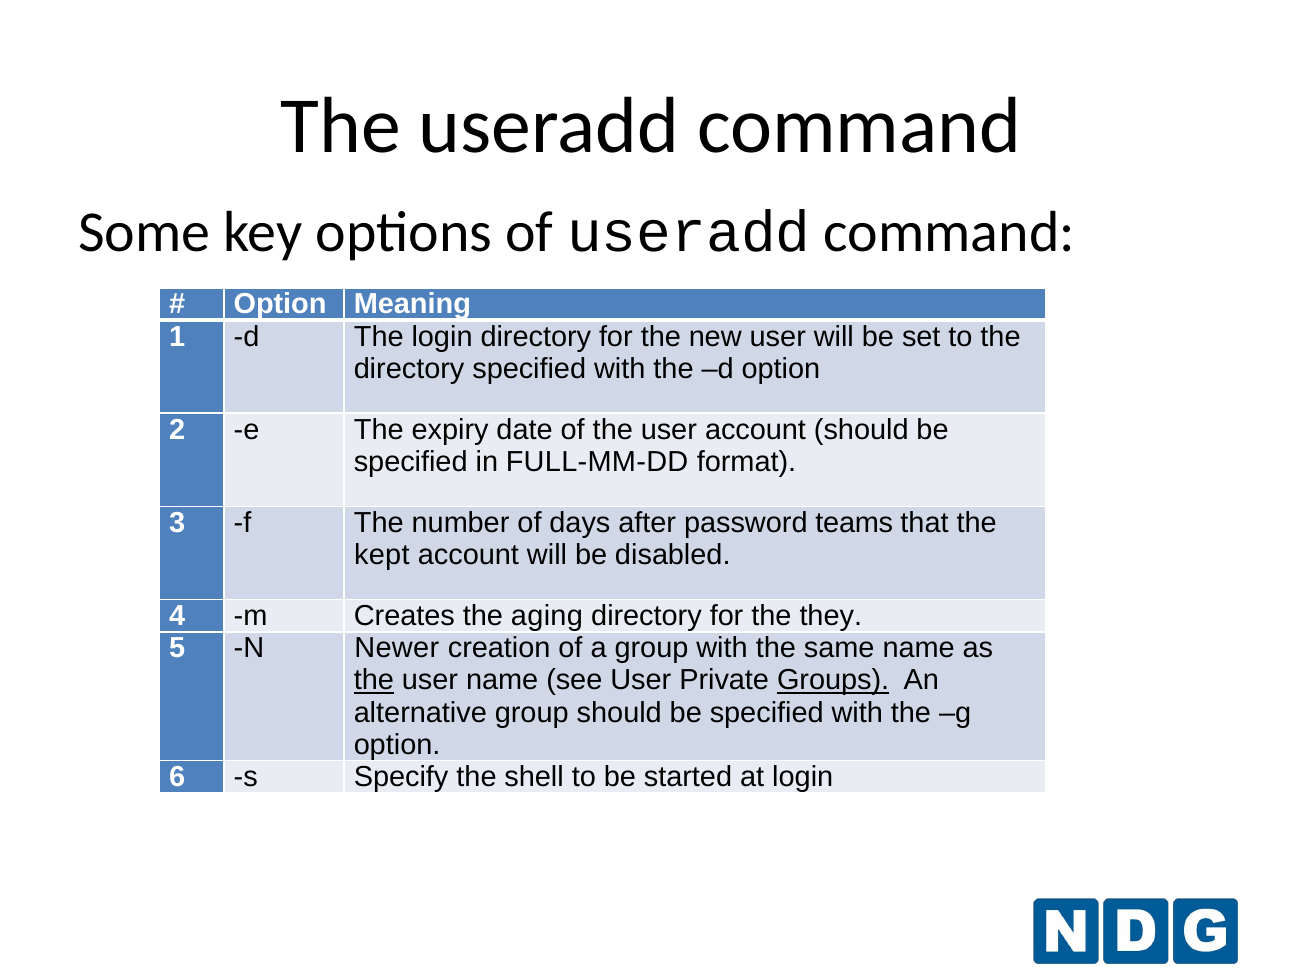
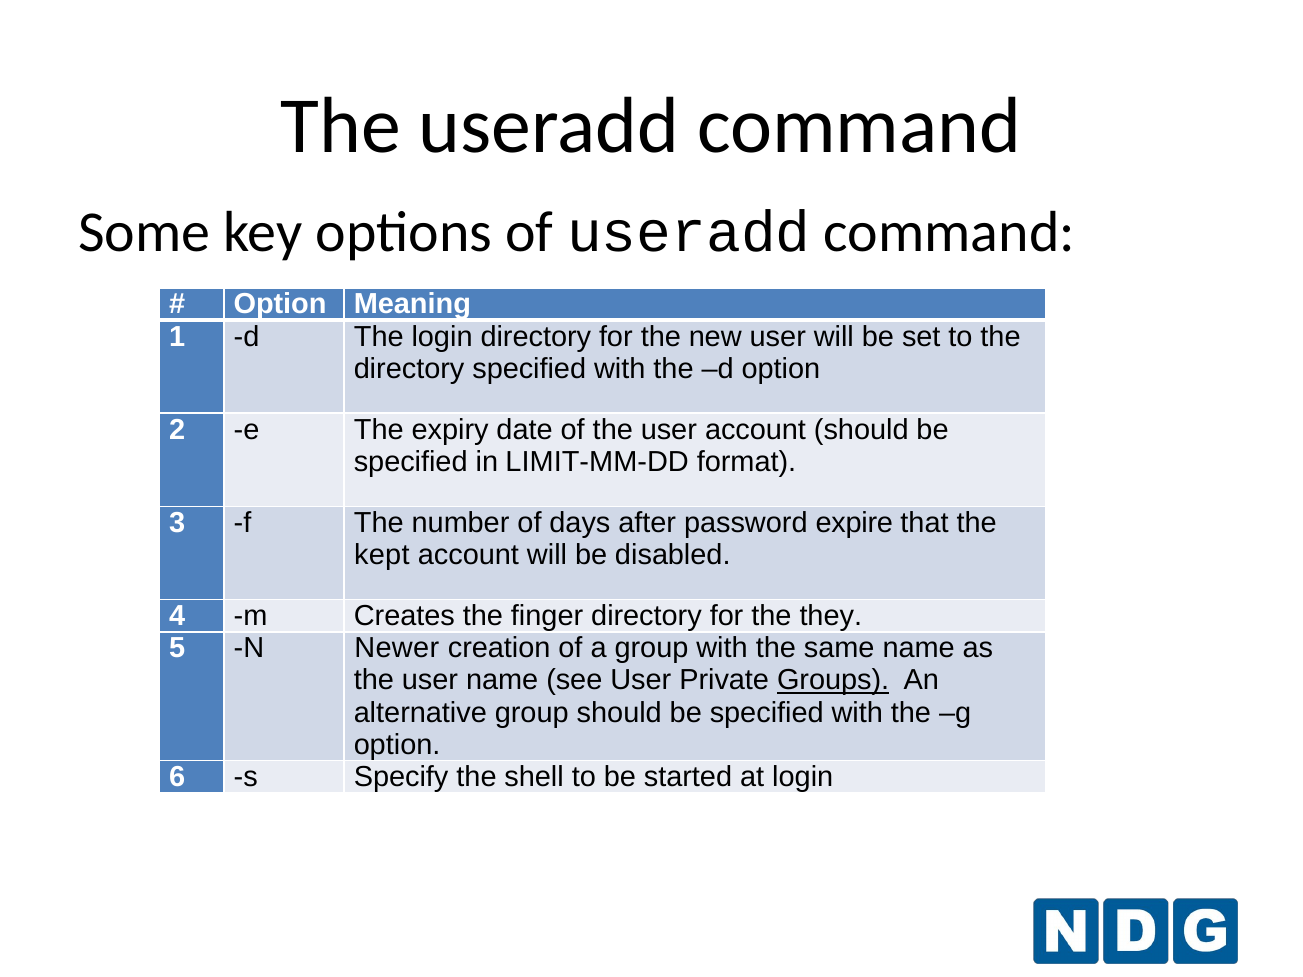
FULL-MM-DD: FULL-MM-DD -> LIMIT-MM-DD (597, 462)
teams: teams -> expire (854, 523)
aging: aging -> finger (547, 616)
the underline: present -> none (374, 681)
